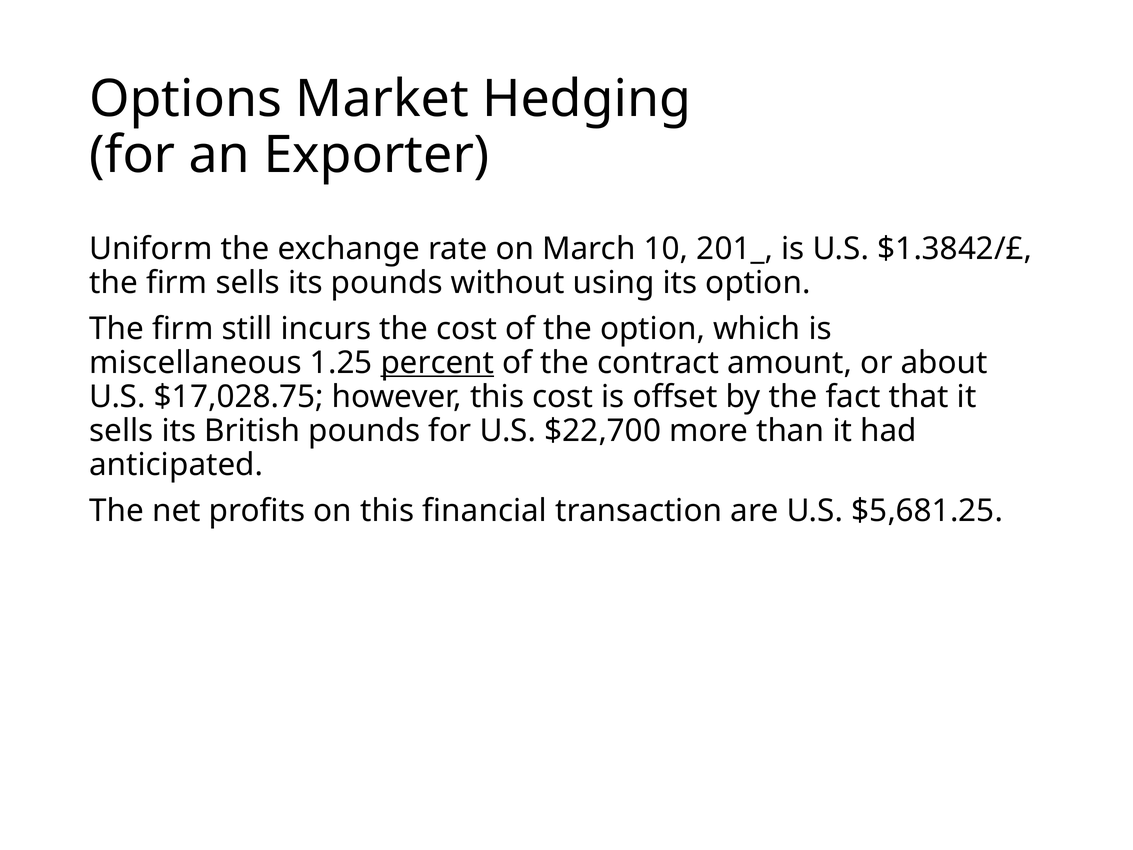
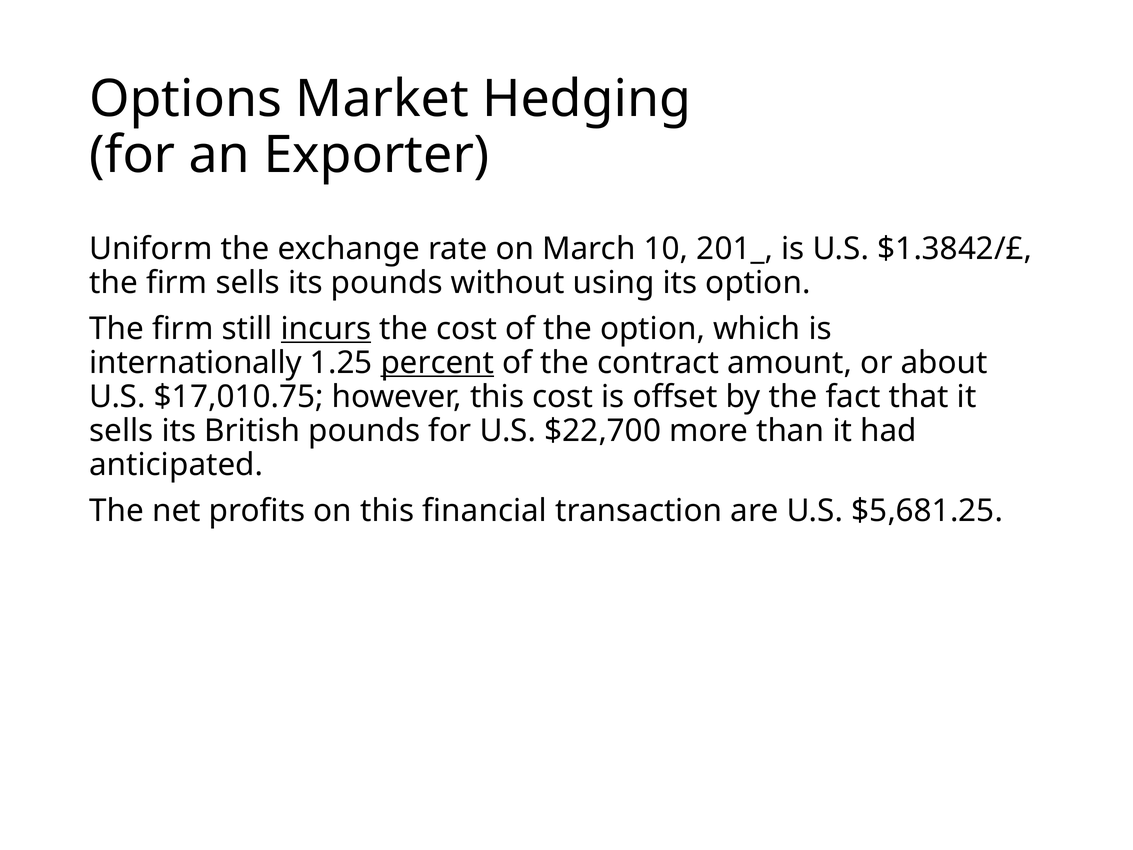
incurs underline: none -> present (326, 329)
miscellaneous: miscellaneous -> internationally (196, 363)
$17,028.75: $17,028.75 -> $17,010.75 (239, 397)
